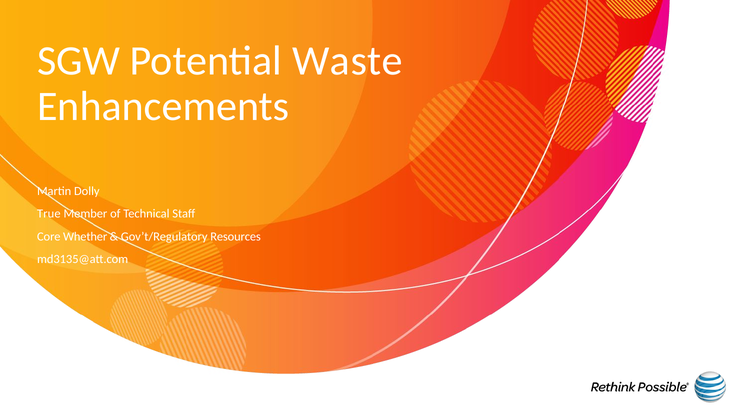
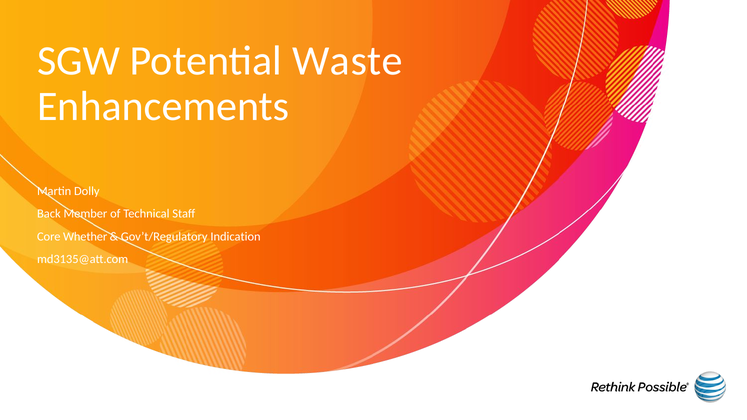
True: True -> Back (49, 214)
Resources: Resources -> Indication (236, 237)
